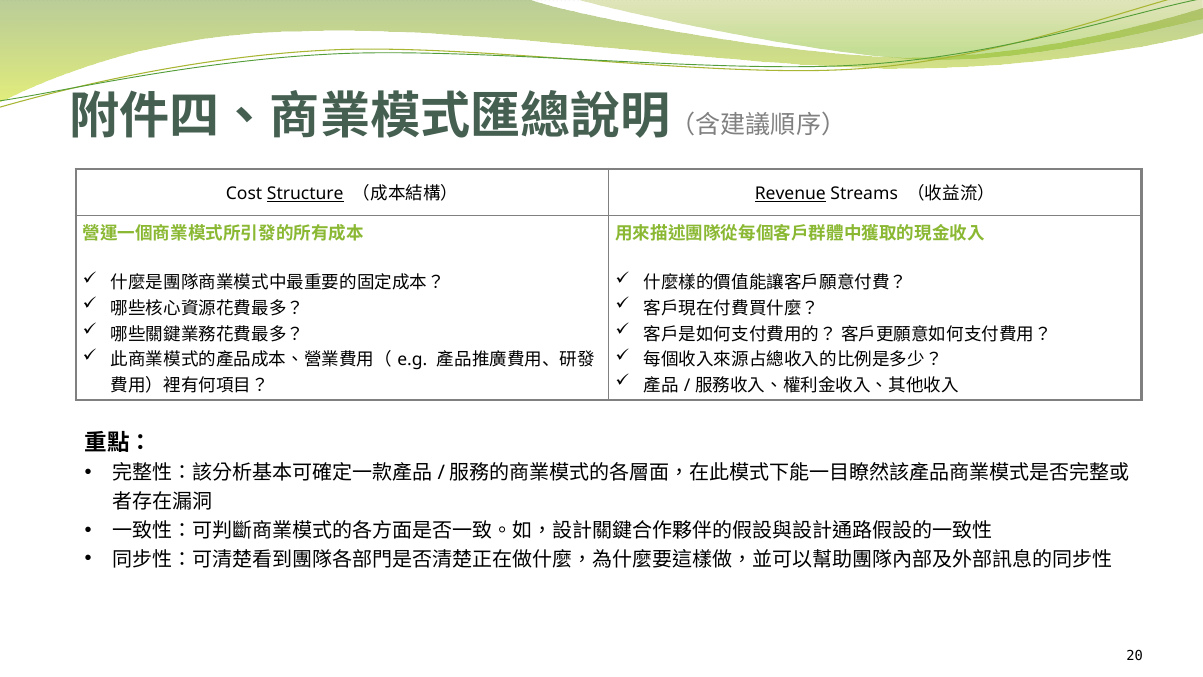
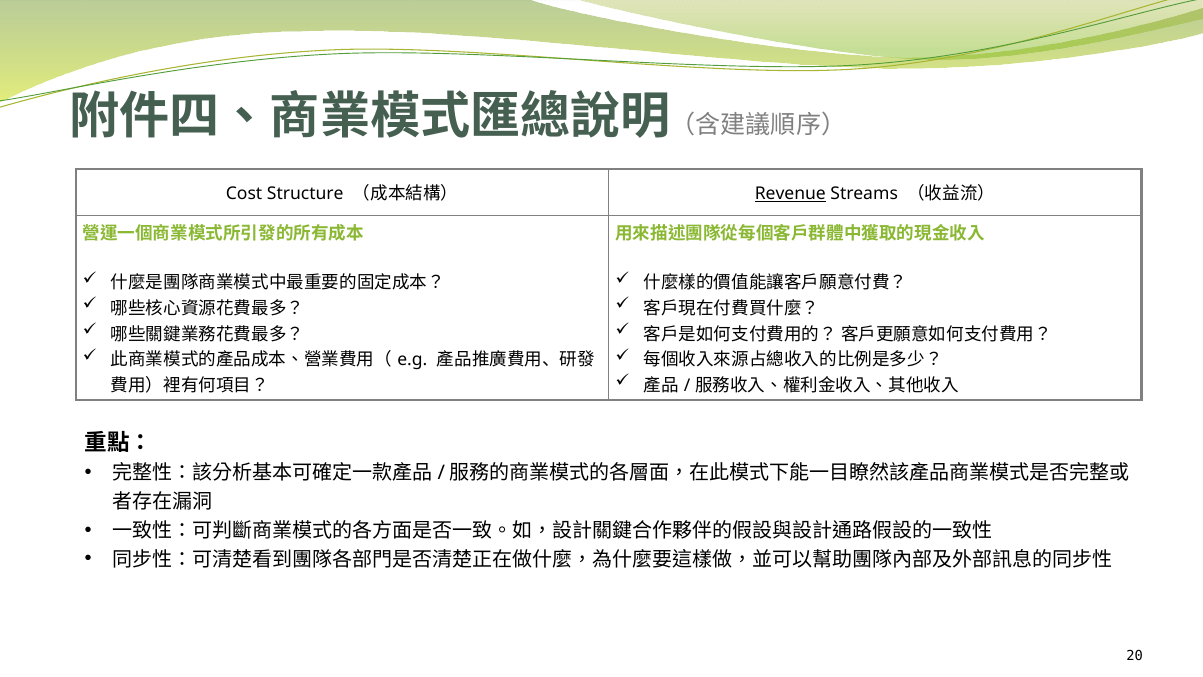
Structure underline: present -> none (305, 194)
